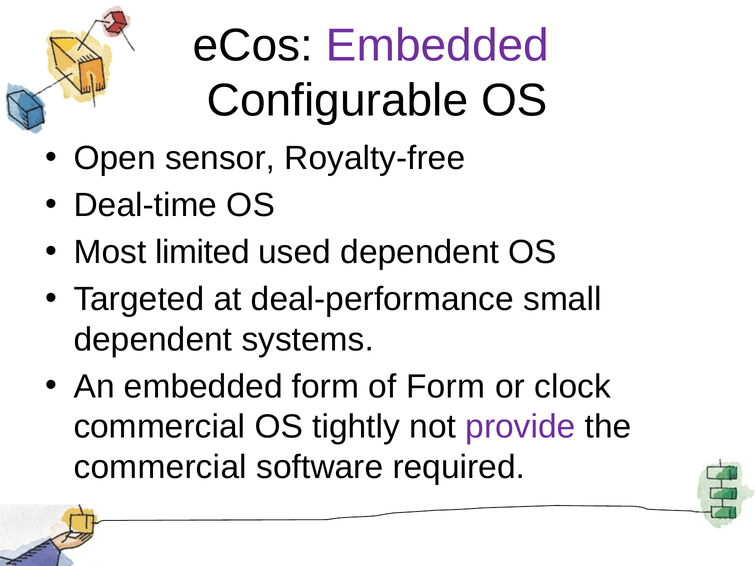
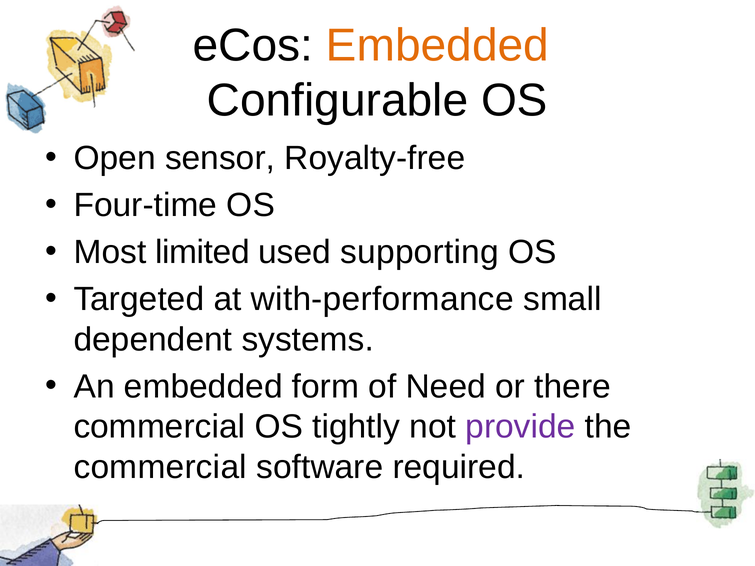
Embedded colour: purple -> orange (437, 45)
Deal-time: Deal-time -> Four-time (145, 205)
used dependent: dependent -> supporting (420, 252)
deal-performance: deal-performance -> with-performance (382, 299)
of Form: Form -> Need (446, 387)
clock: clock -> there (573, 387)
